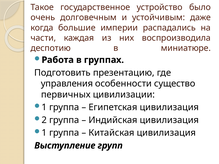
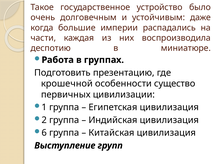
управления: управления -> крошечной (67, 84)
1: 1 -> 6 (44, 133)
